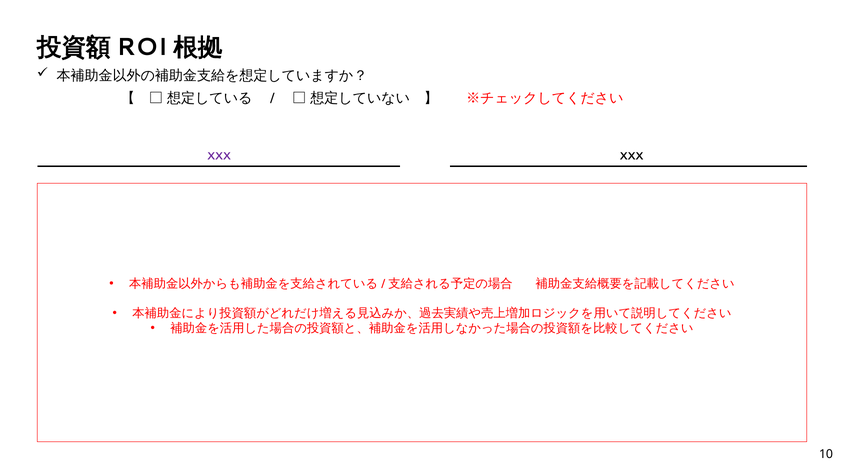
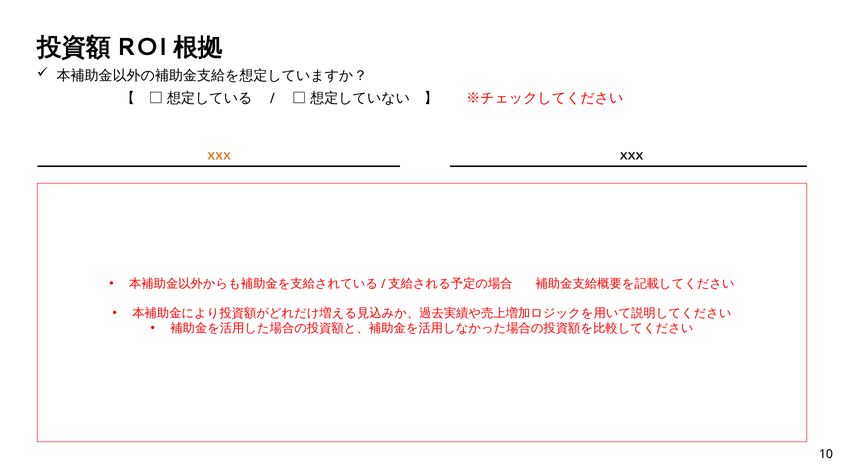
XXX colour: purple -> orange (219, 156)
